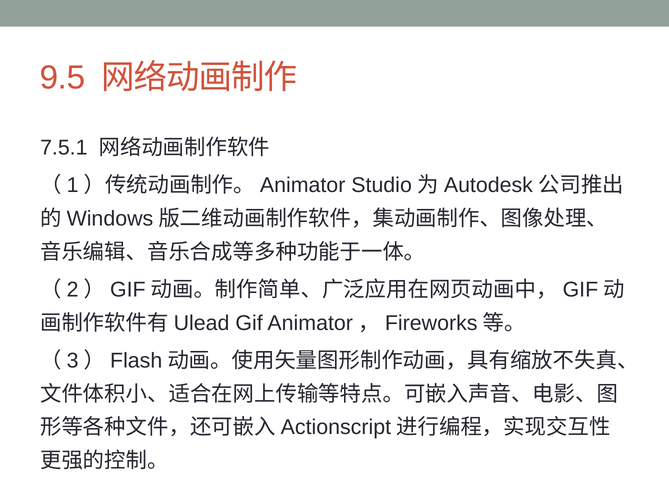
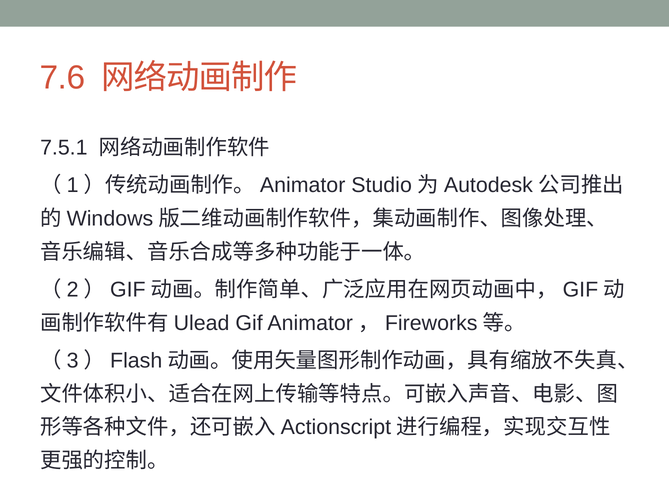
9.5: 9.5 -> 7.6 (63, 78)
